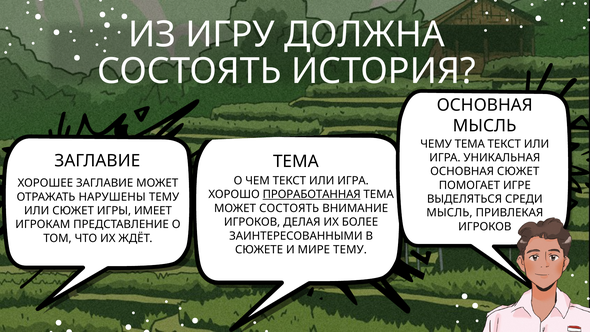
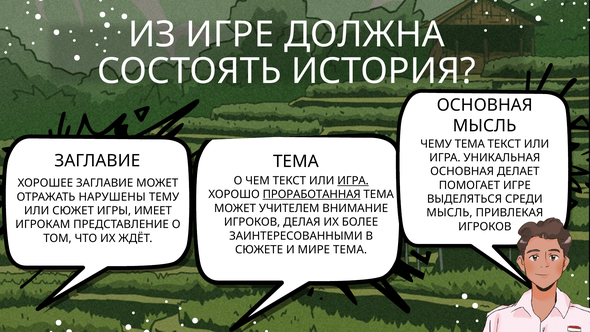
ИЗ ИГРУ: ИГРУ -> ИГРЕ (230, 35)
ОСНОВНАЯ СЮЖЕТ: СЮЖЕТ -> ДЕЛАЕТ (518, 171)
ИГРА underline: none -> present (353, 181)
МОЖЕТ СОСТОЯТЬ: СОСТОЯТЬ -> УЧИТЕЛЕМ (289, 208)
МИРЕ ТЕМУ: ТЕМУ -> ТЕМА (350, 250)
